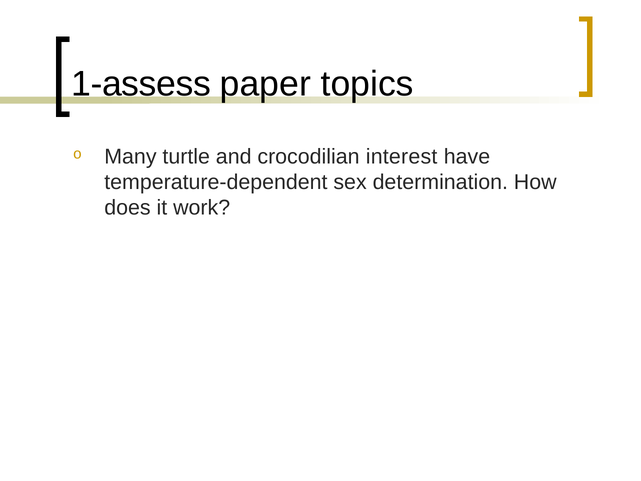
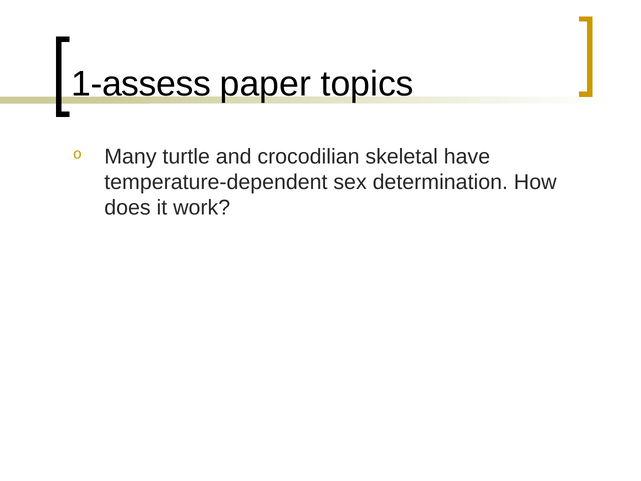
interest: interest -> skeletal (402, 156)
